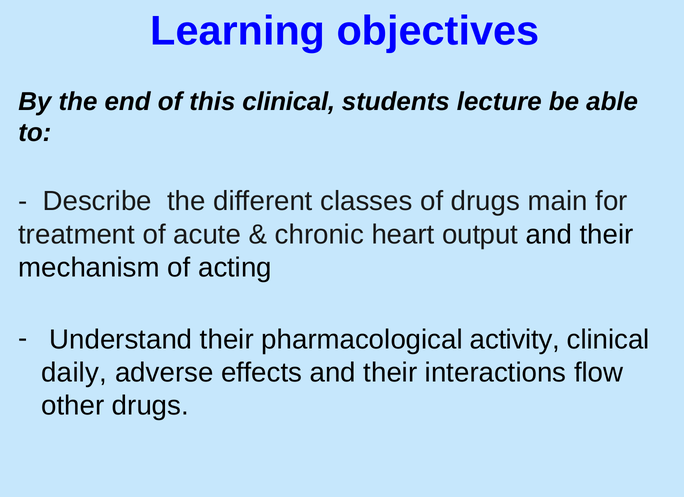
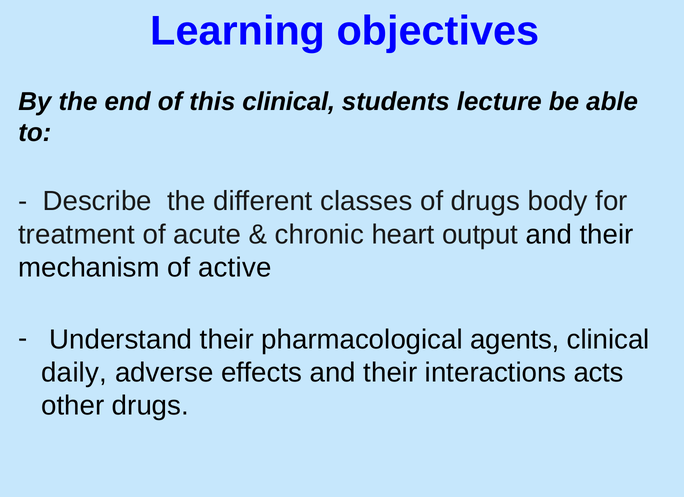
main: main -> body (558, 202)
acting: acting -> active (235, 268)
activity: activity -> agents (515, 340)
flow: flow -> acts (599, 373)
